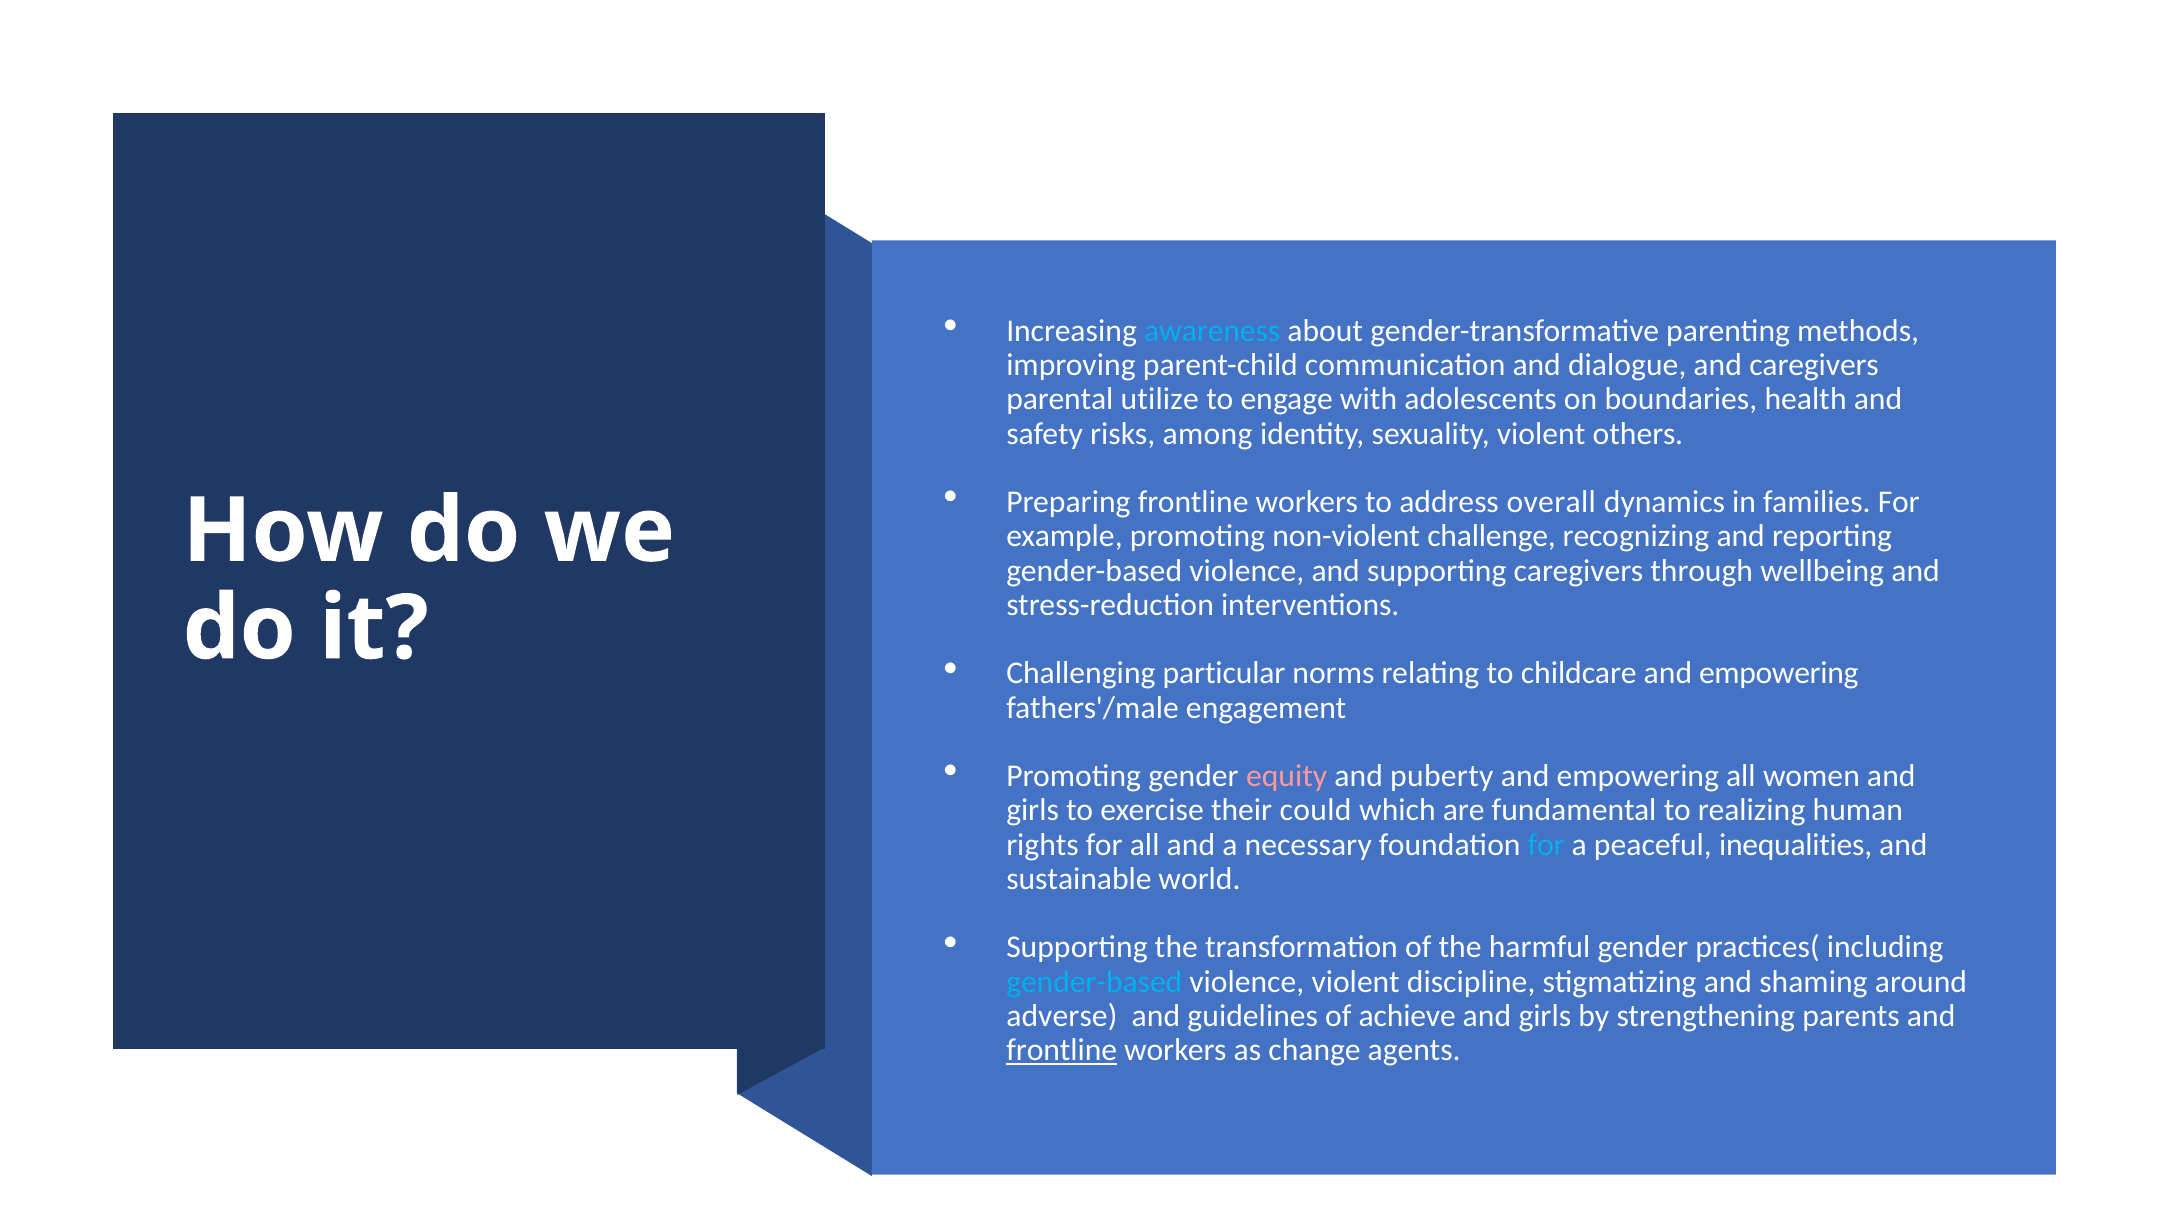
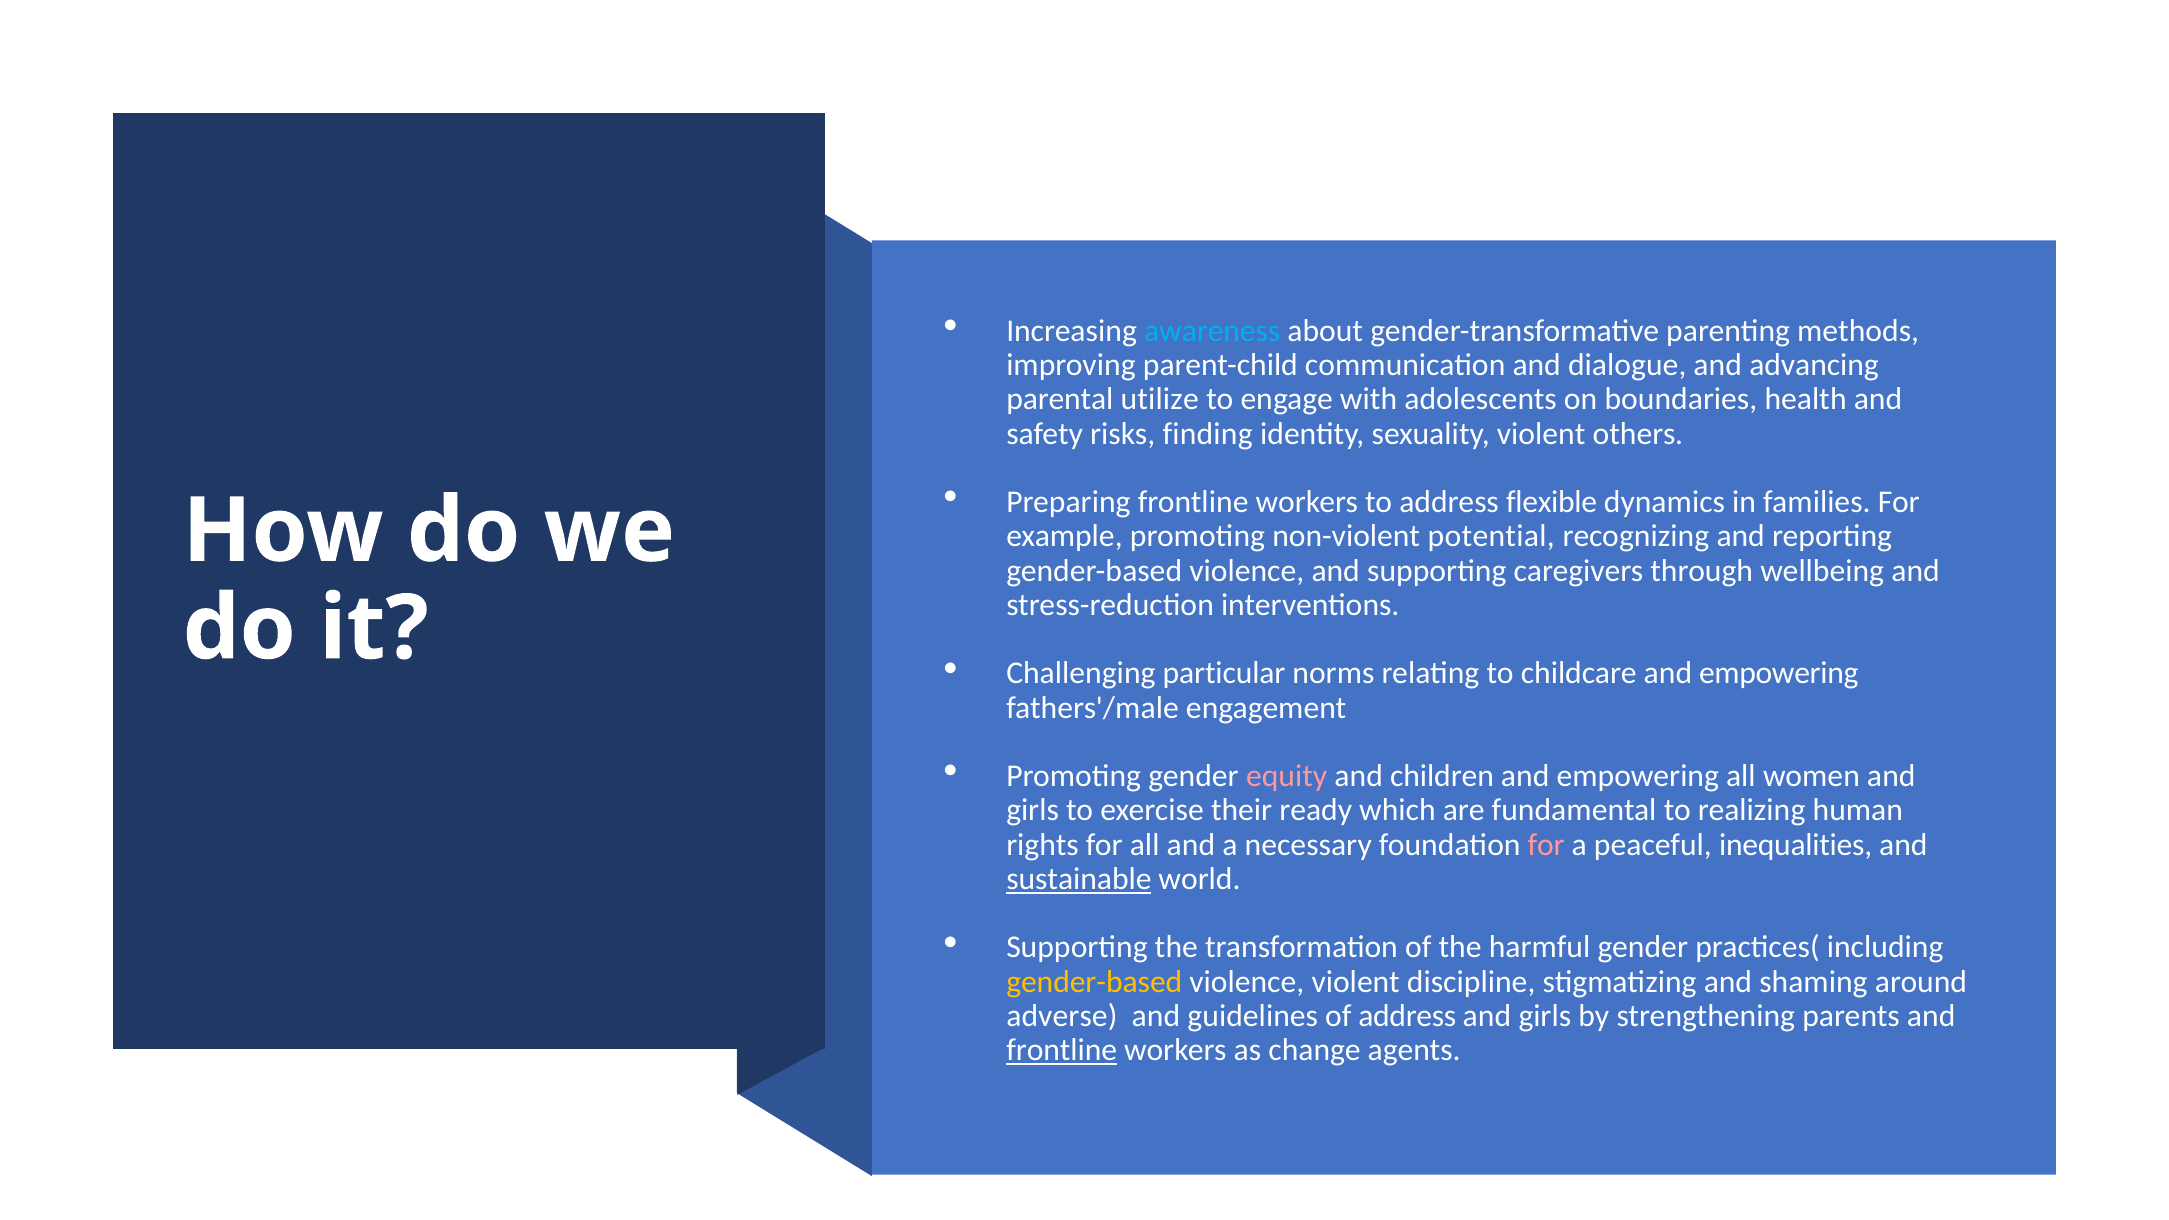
and caregivers: caregivers -> advancing (1814, 365)
among: among -> finding (1208, 434)
overall: overall -> flexible (1552, 502)
challenge: challenge -> potential (1491, 537)
puberty: puberty -> children (1442, 776)
could: could -> ready (1316, 810)
for colour: light blue -> pink (1546, 845)
sustainable underline: none -> present (1079, 879)
gender-based colour: light blue -> yellow (1094, 982)
of achieve: achieve -> address (1407, 1016)
